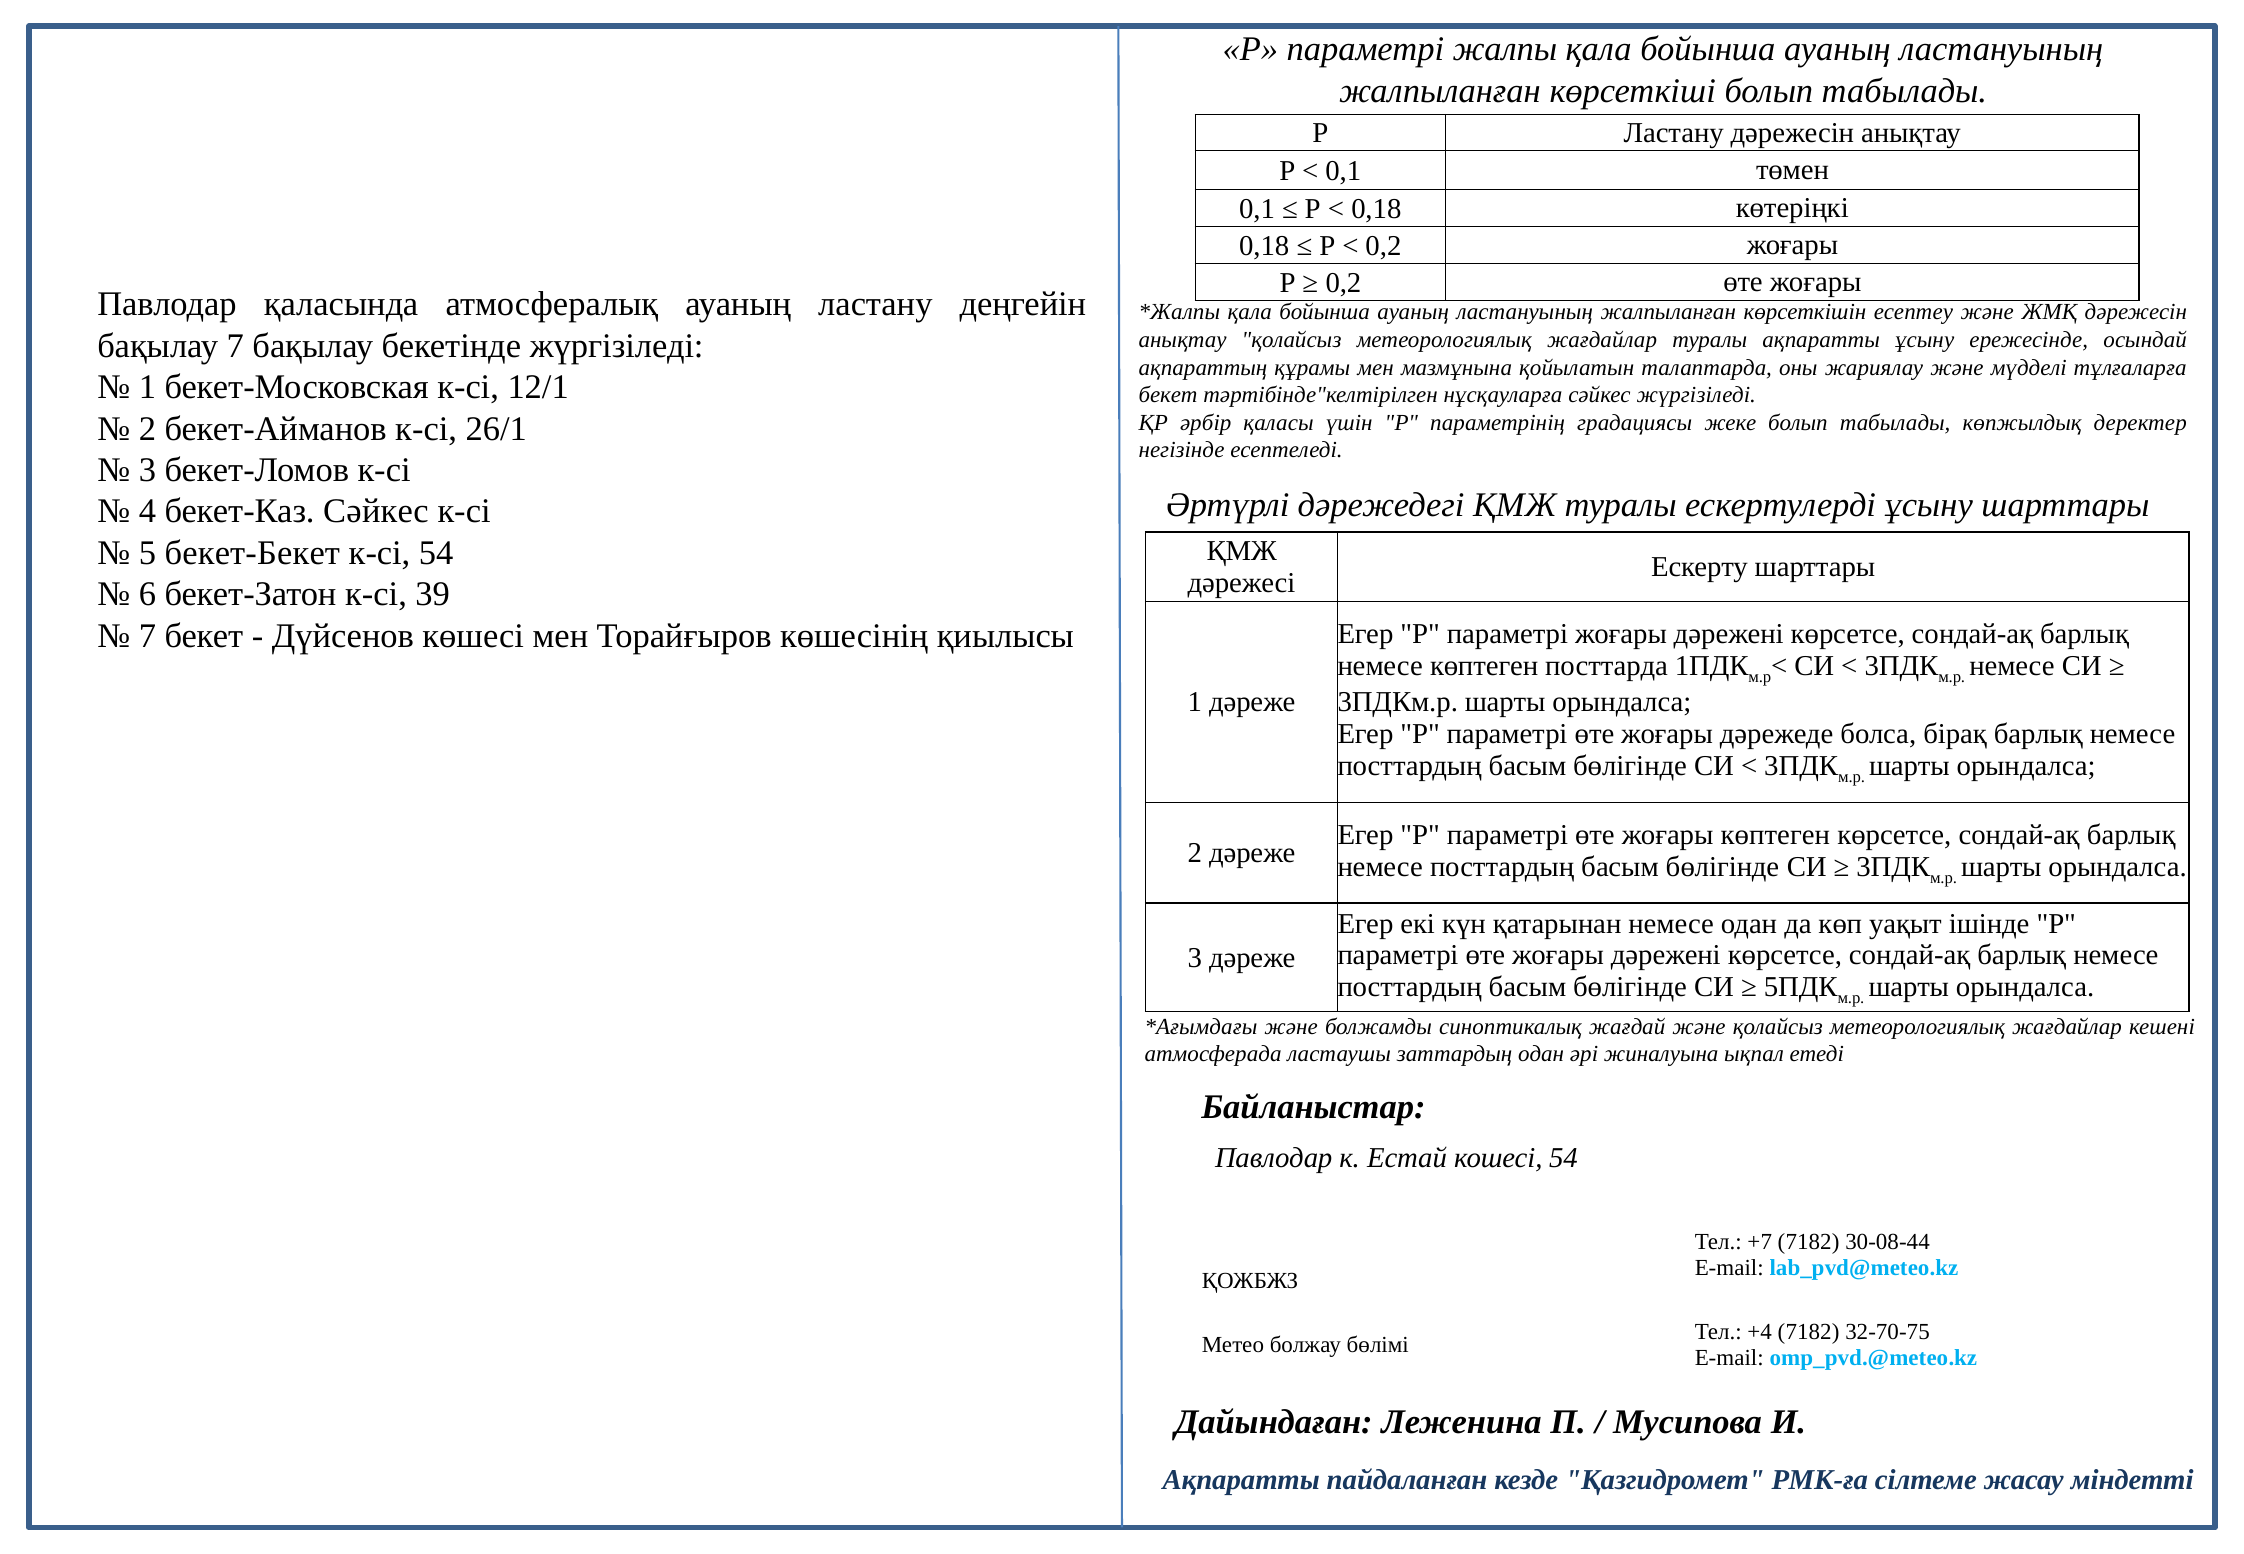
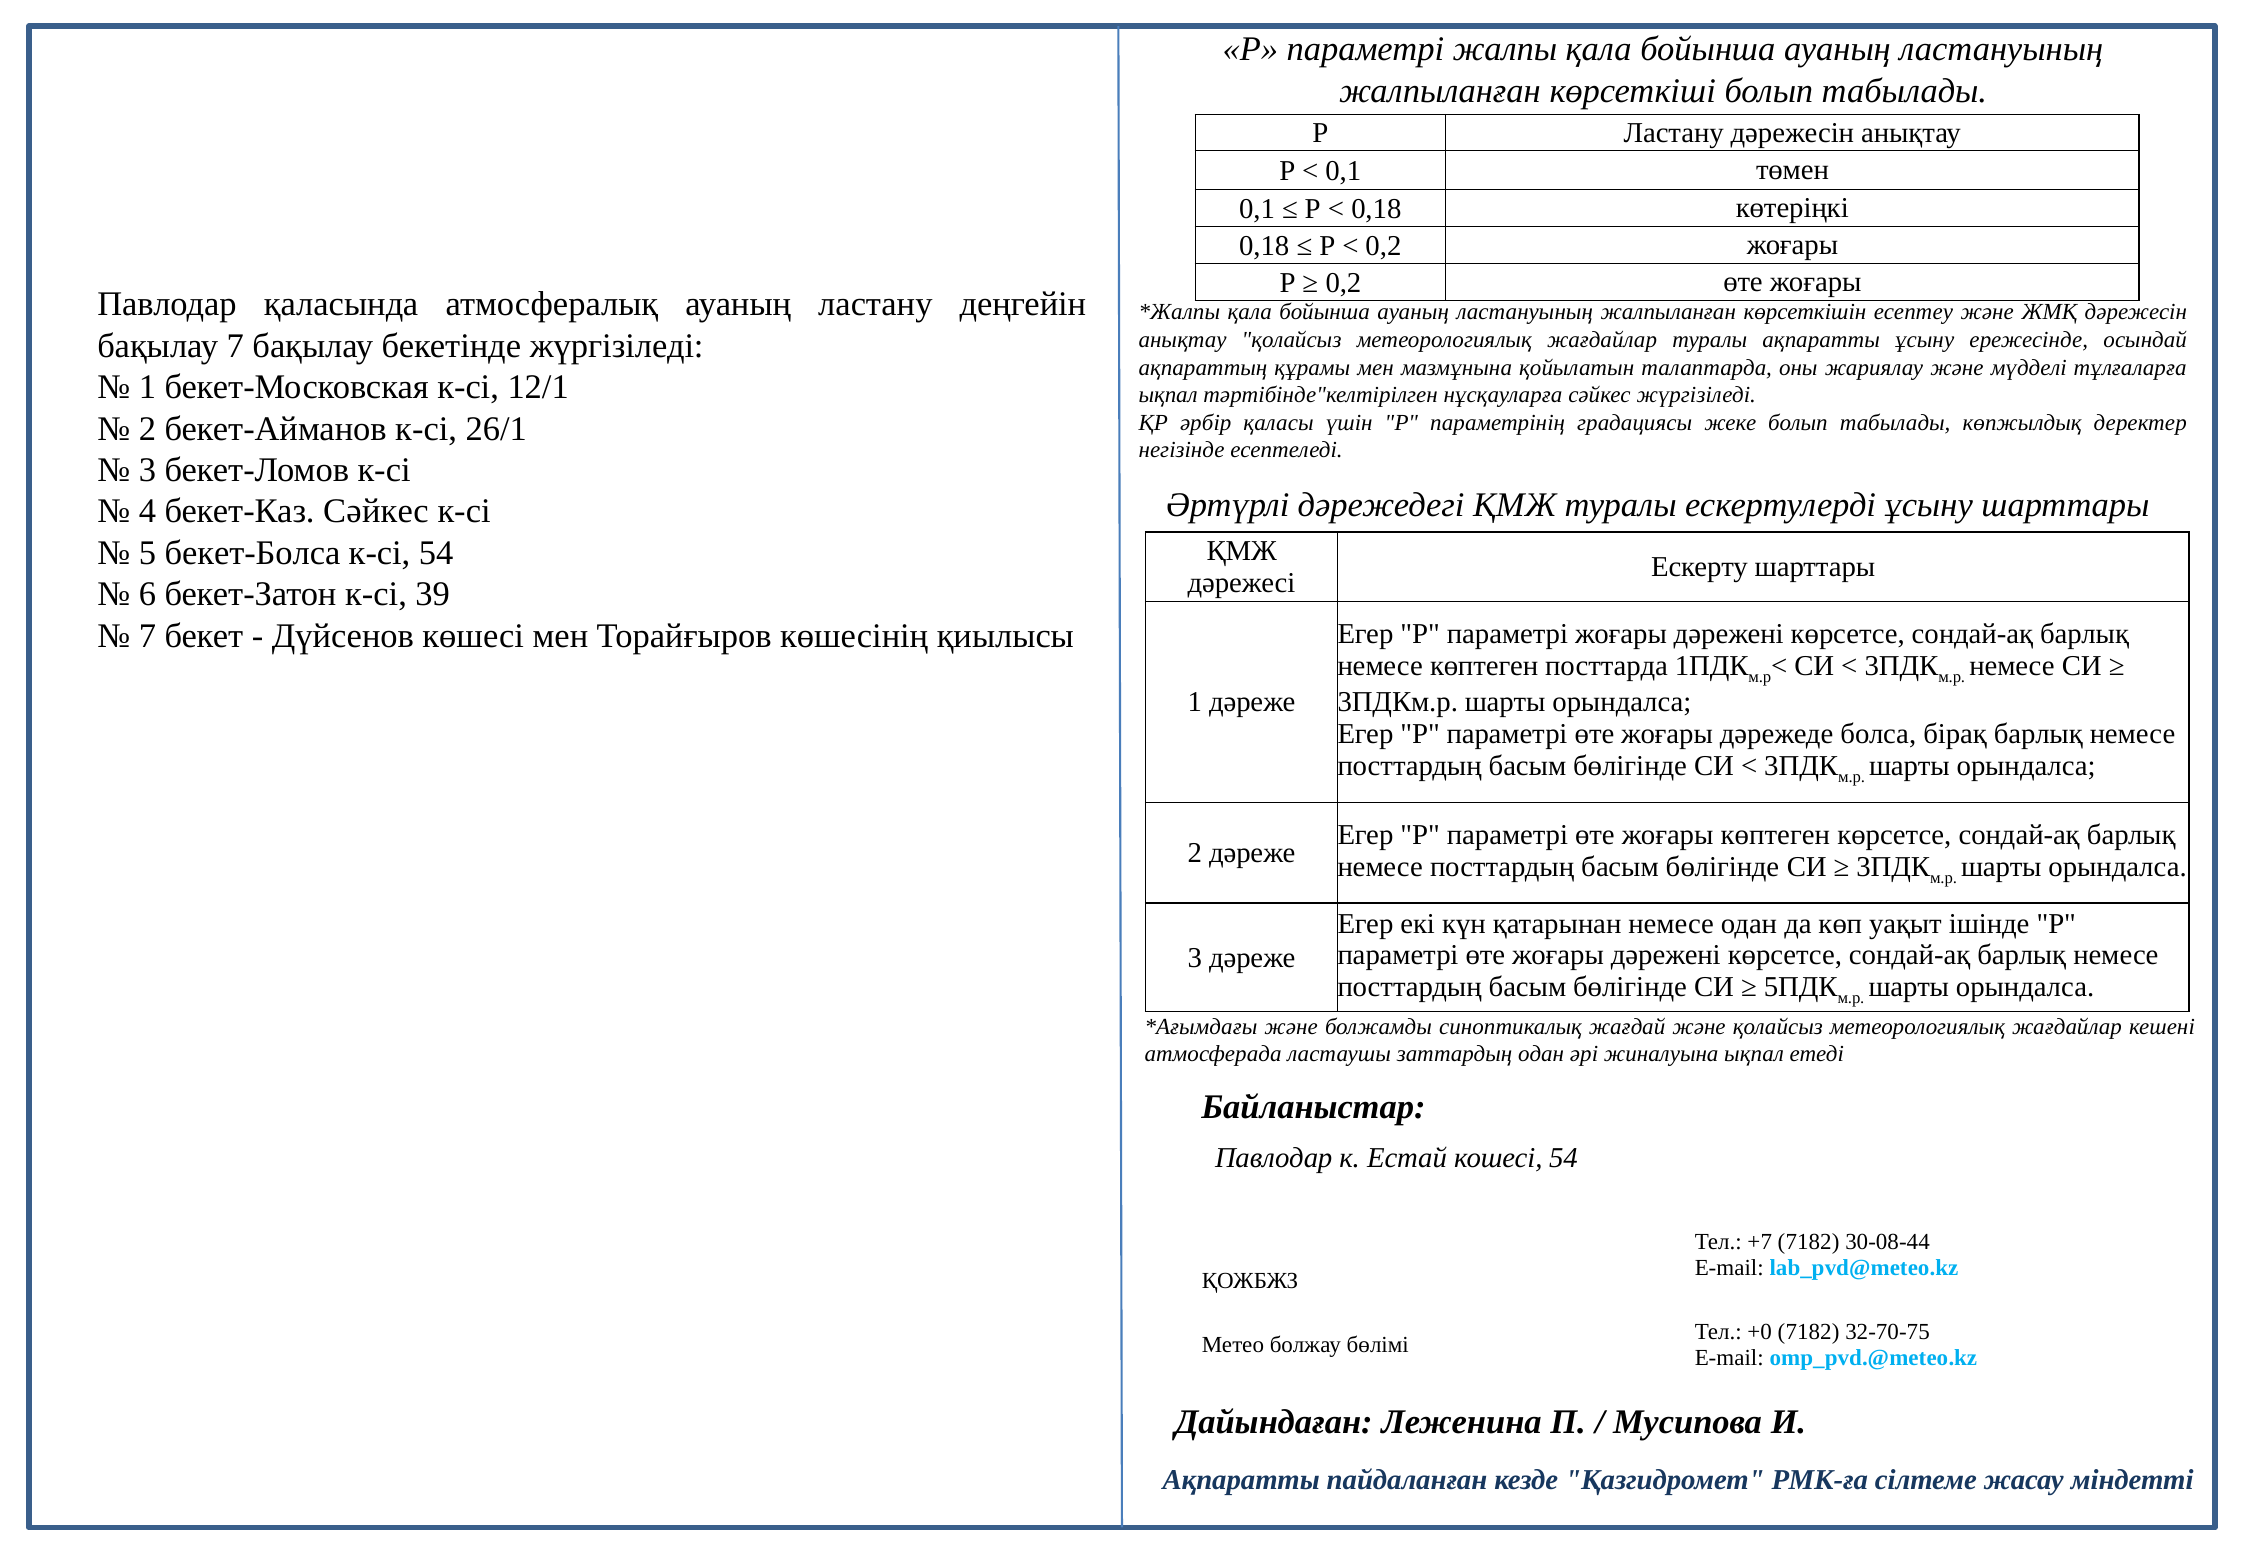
бекет: бекет -> ықпал (1168, 395)
бекет-Бекет: бекет-Бекет -> бекет-Болса (252, 553)
+4: +4 -> +0 (1760, 1332)
